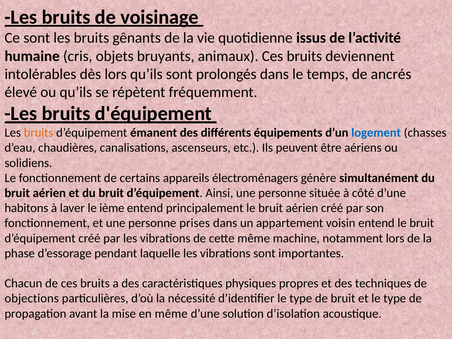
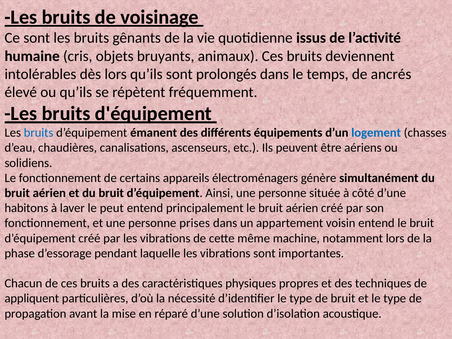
bruits colour: orange -> blue (39, 133)
ième: ième -> peut (112, 208)
objections: objections -> appliquent (32, 299)
en même: même -> réparé (171, 314)
